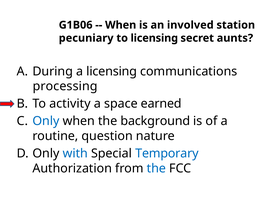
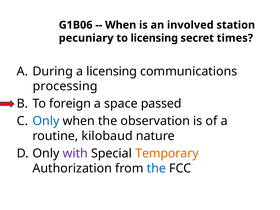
aunts: aunts -> times (235, 38)
activity: activity -> foreign (70, 104)
earned: earned -> passed (161, 104)
background: background -> observation (155, 121)
question: question -> kilobaud (107, 136)
with colour: blue -> purple (75, 153)
Temporary colour: blue -> orange (167, 153)
